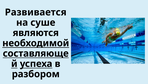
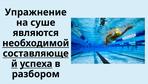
Развивается: Развивается -> Упражнение (36, 12)
